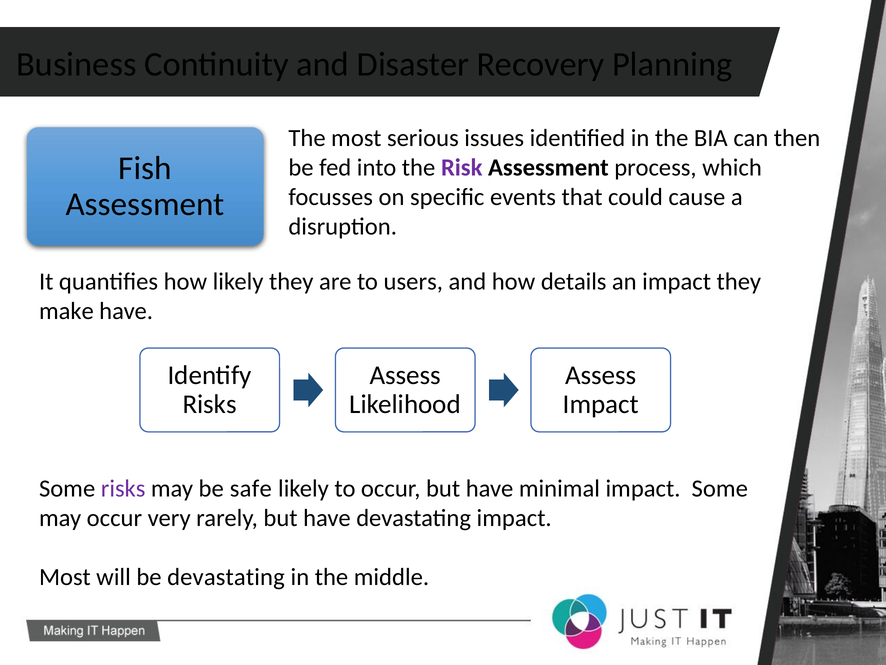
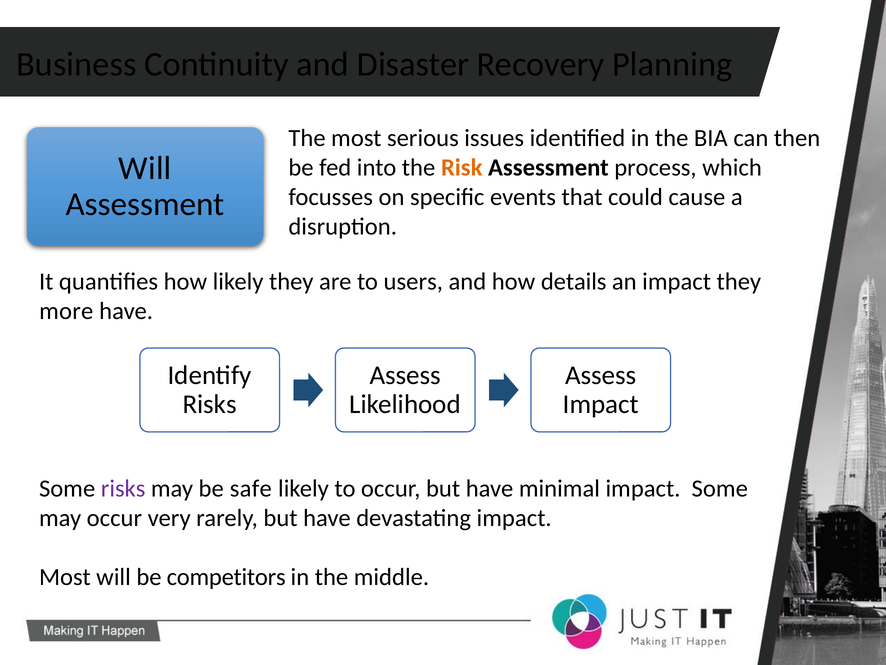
Fish: Fish -> Will (145, 168)
Risk colour: purple -> orange (462, 168)
make: make -> more (66, 311)
be devastating: devastating -> competitors (226, 577)
